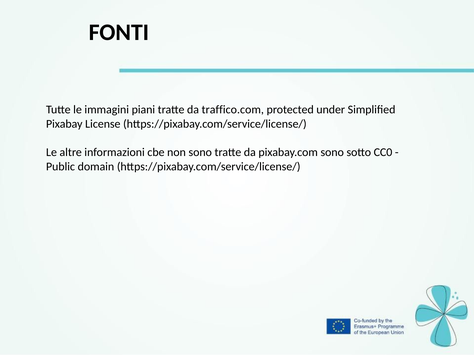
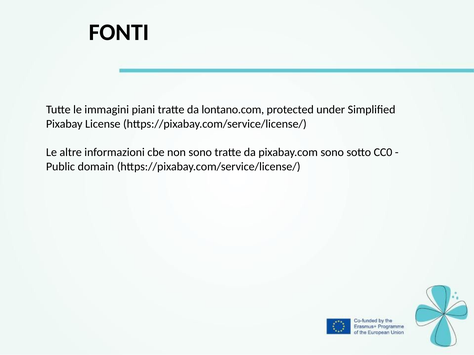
traffico.com: traffico.com -> lontano.com (233, 110)
